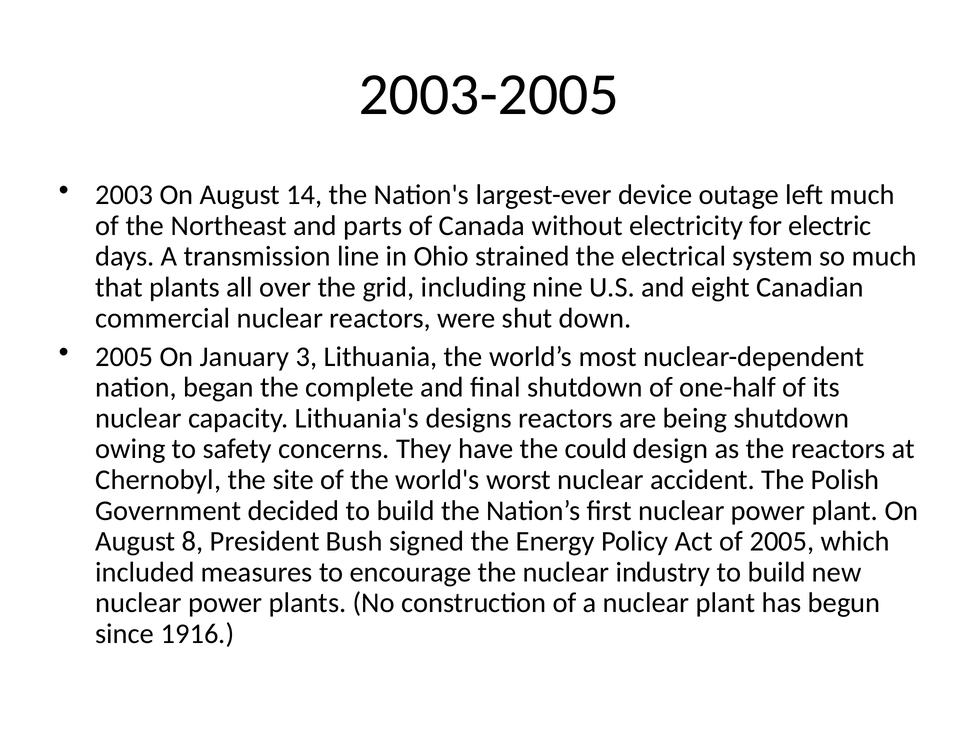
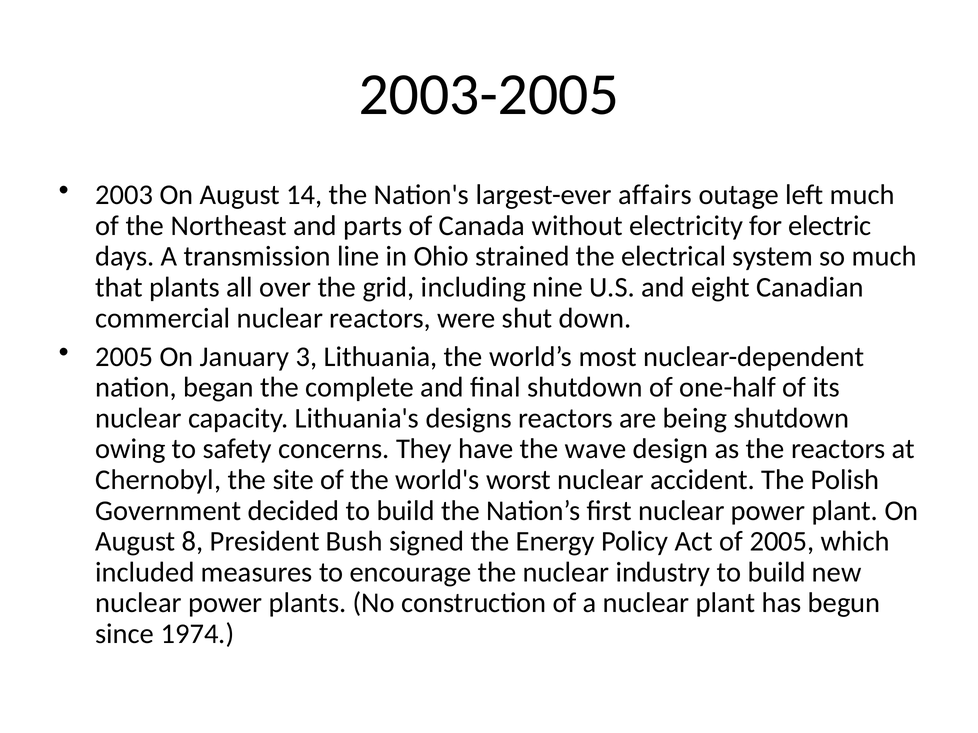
device: device -> affairs (655, 195)
could: could -> wave (596, 449)
1916: 1916 -> 1974 (197, 634)
